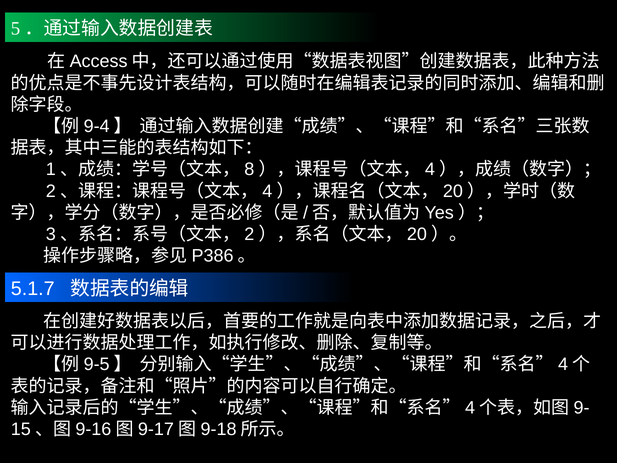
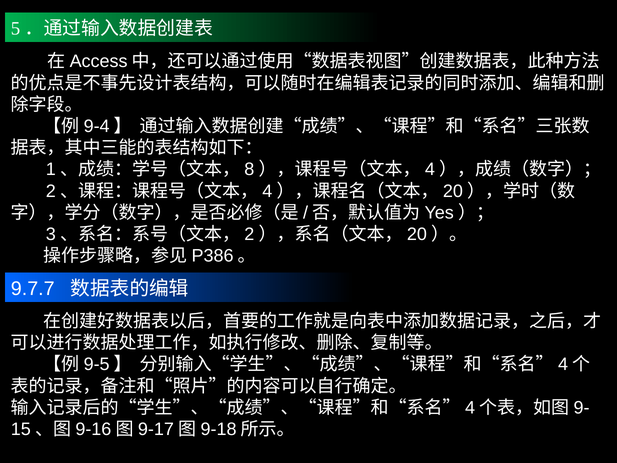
5.1.7: 5.1.7 -> 9.7.7 (33, 289)
